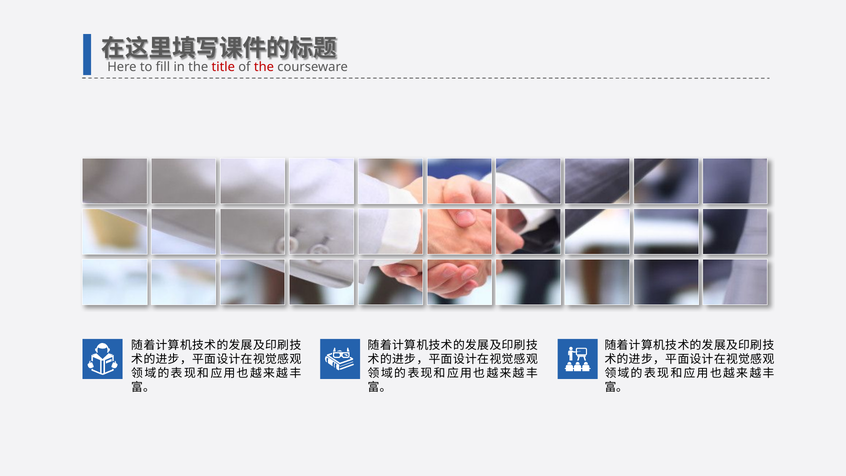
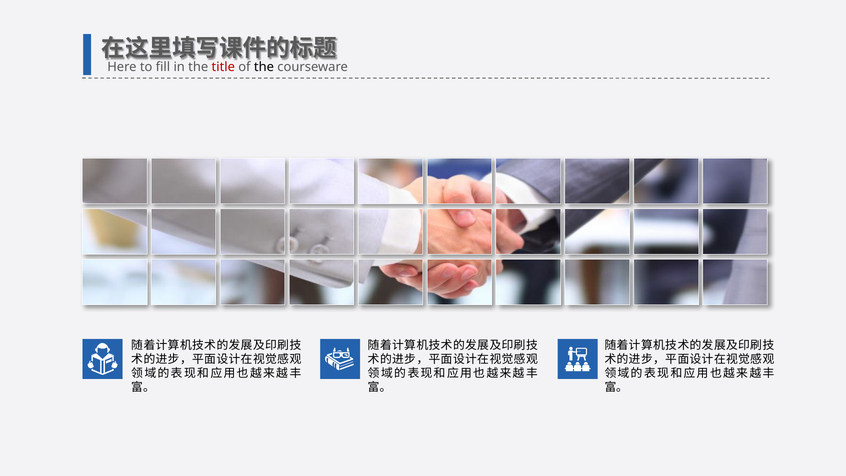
the colour: red -> black (264, 67)
